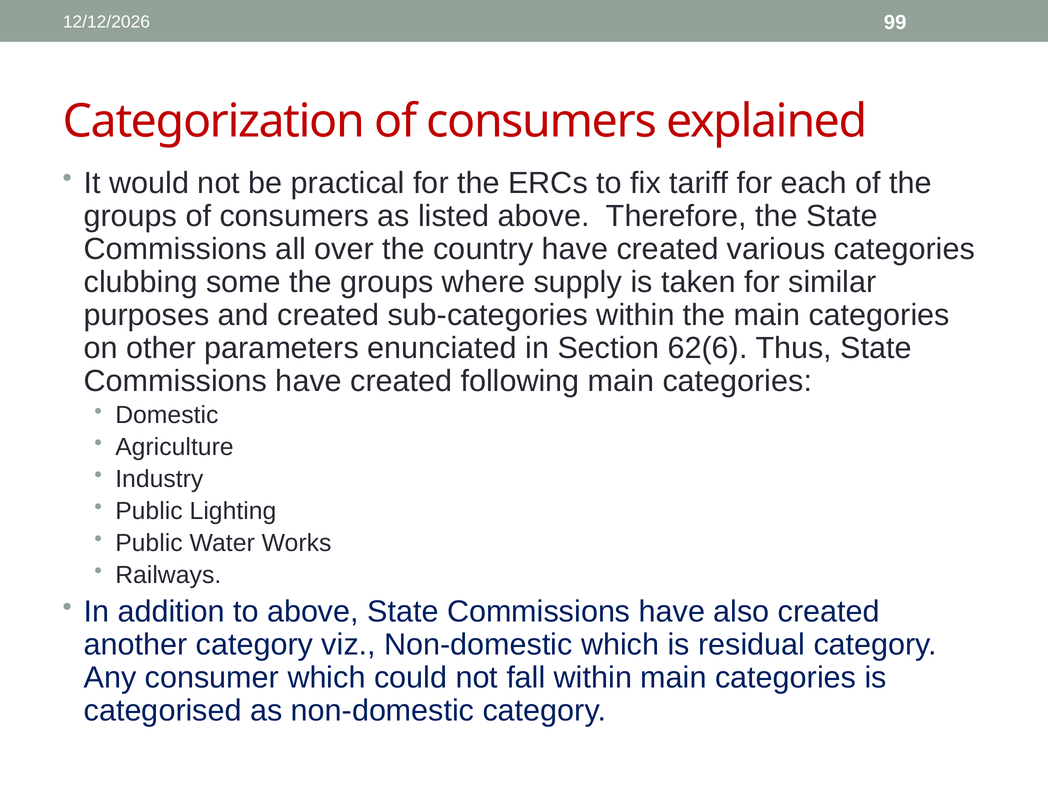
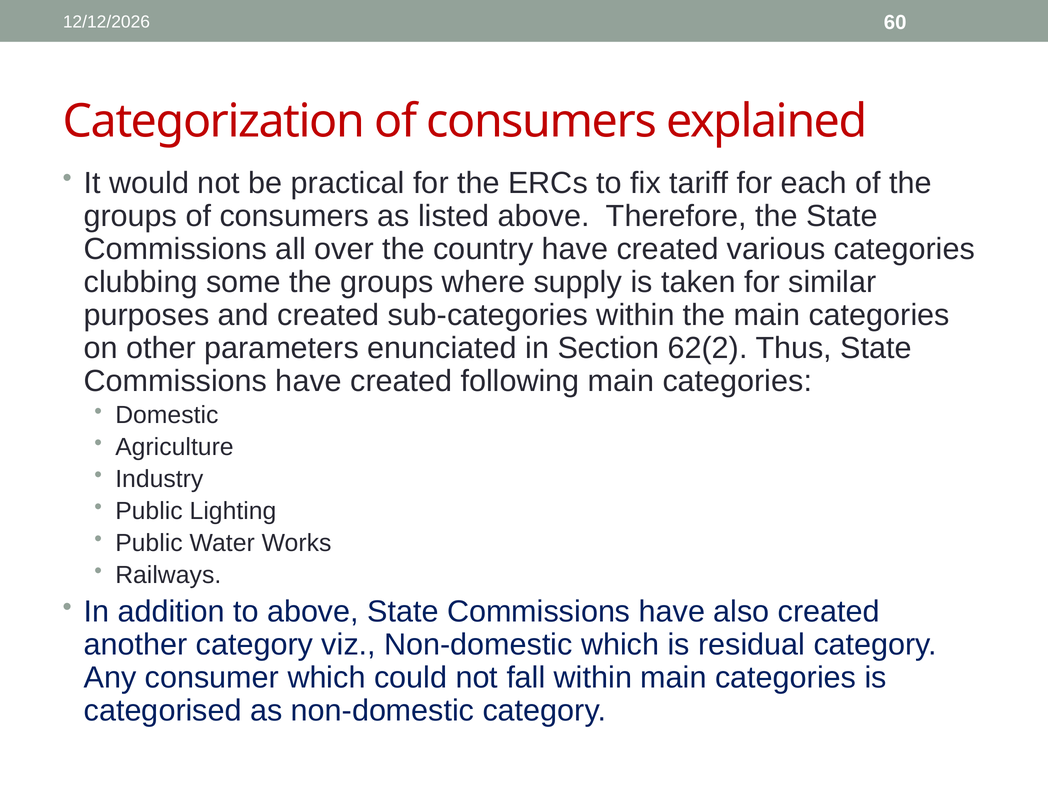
99: 99 -> 60 (895, 22)
62(6: 62(6 -> 62(2 (708, 348)
